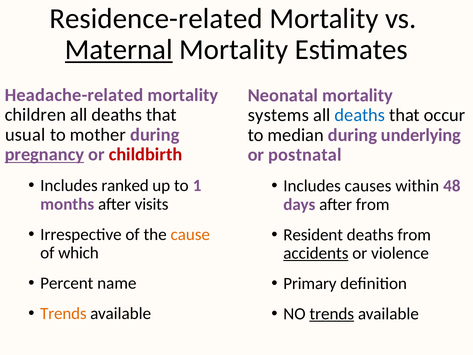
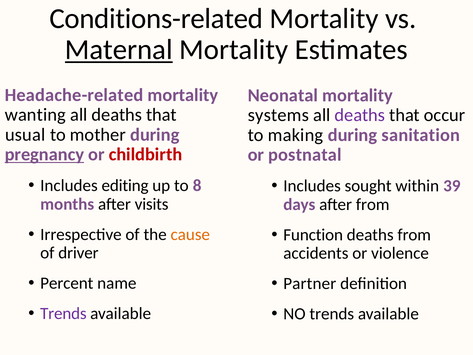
Residence-related: Residence-related -> Conditions-related (156, 18)
children: children -> wanting (35, 115)
deaths colour: blue -> purple (360, 115)
median: median -> making (296, 135)
underlying: underlying -> sanitation (421, 135)
ranked: ranked -> editing (125, 185)
1: 1 -> 8 (197, 185)
causes: causes -> sought (368, 186)
48: 48 -> 39 (452, 186)
Resident: Resident -> Function (313, 235)
which: which -> driver (78, 253)
accidents underline: present -> none (316, 253)
Primary: Primary -> Partner (310, 283)
Trends colour: orange -> purple (63, 313)
trends underline: present -> none (332, 314)
